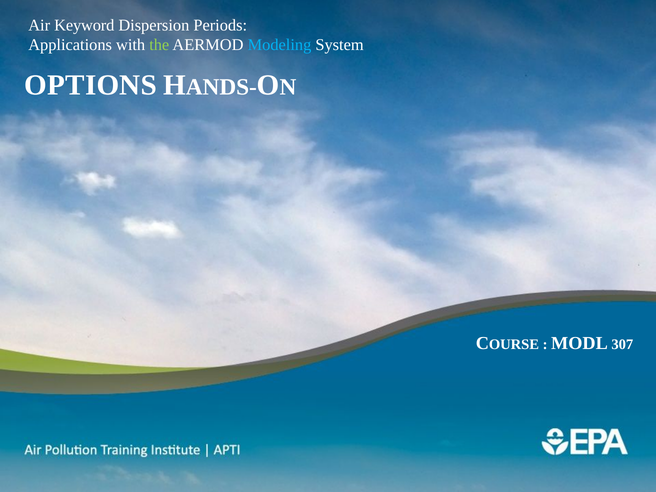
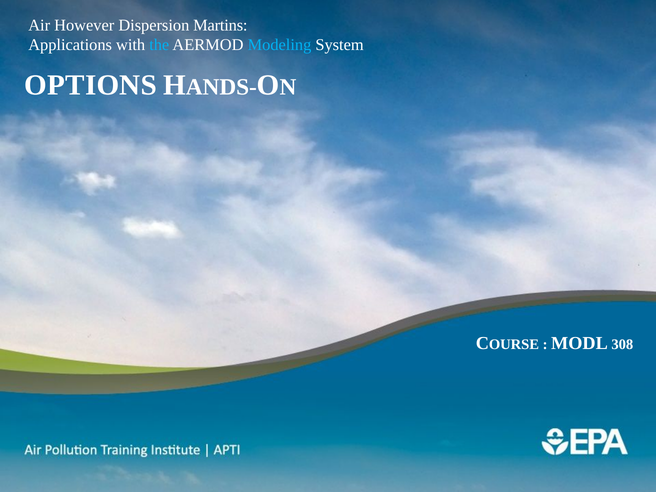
Keyword: Keyword -> However (84, 25)
Periods: Periods -> Martins (220, 25)
the colour: light green -> light blue (159, 45)
307: 307 -> 308 (622, 345)
